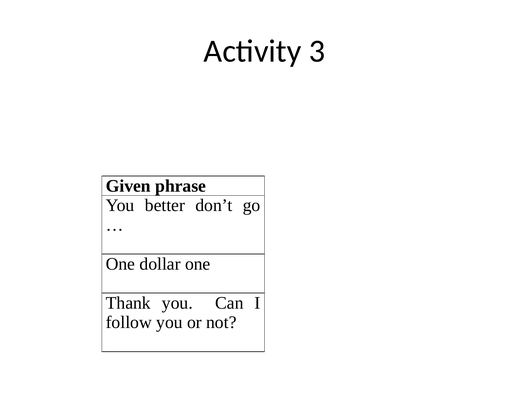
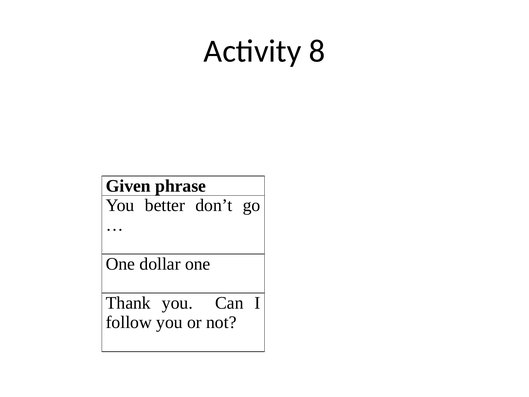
3: 3 -> 8 (317, 51)
